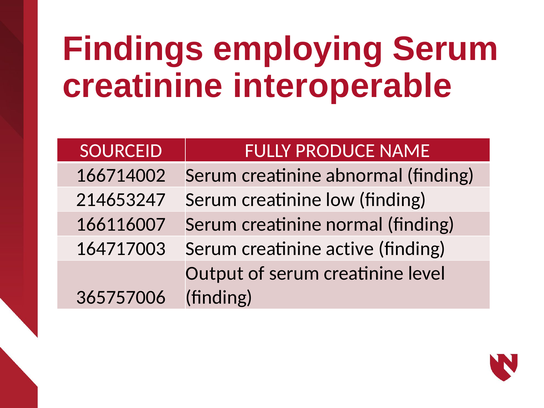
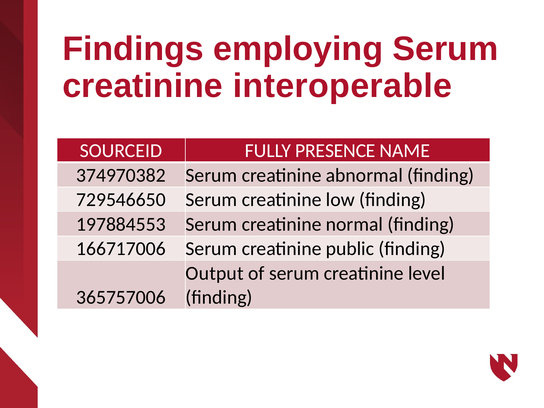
PRODUCE: PRODUCE -> PRESENCE (335, 151)
166714002: 166714002 -> 374970382 (121, 175)
214653247: 214653247 -> 729546650 (121, 200)
166116007: 166116007 -> 197884553 (121, 224)
164717003: 164717003 -> 166717006 (121, 249)
active: active -> public (350, 249)
